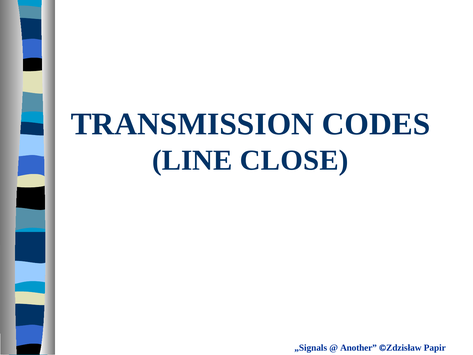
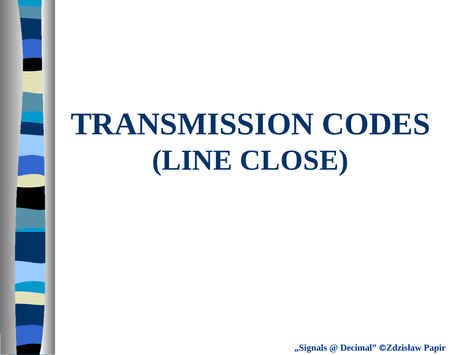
Another: Another -> Decimal (358, 347)
